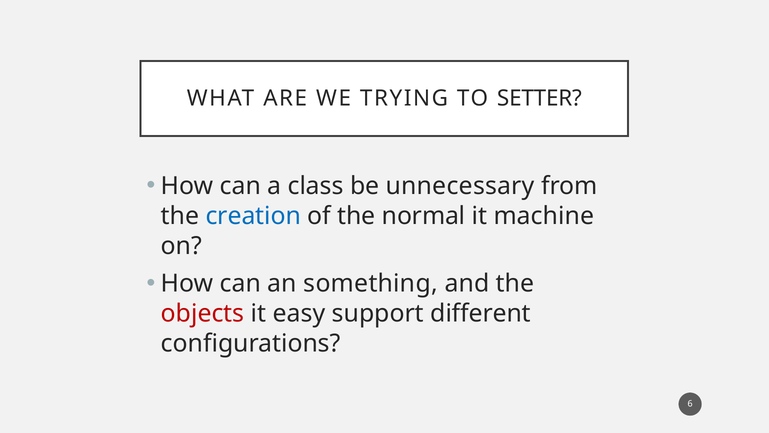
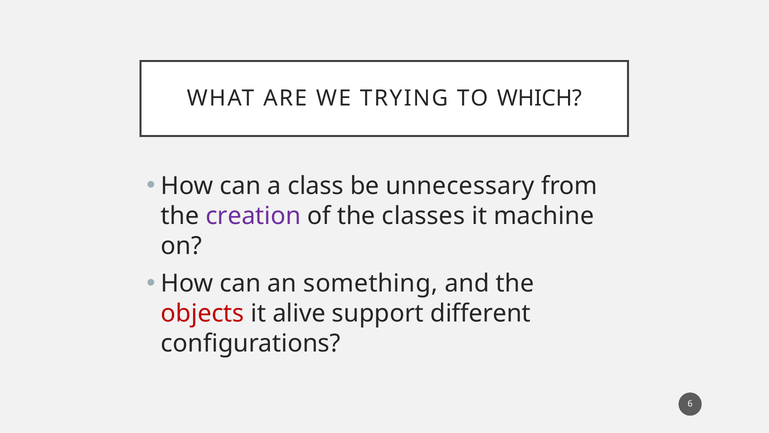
SETTER: SETTER -> WHICH (539, 98)
creation colour: blue -> purple (253, 216)
normal: normal -> classes (423, 216)
easy: easy -> alive (299, 313)
